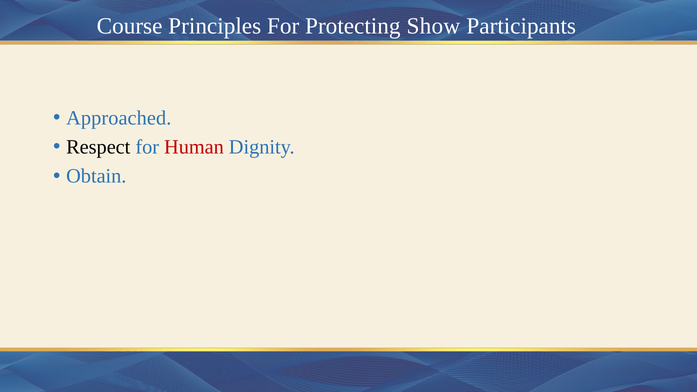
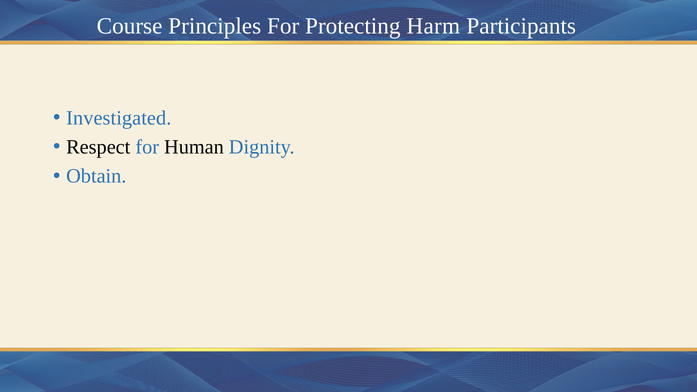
Show: Show -> Harm (433, 26)
Approached: Approached -> Investigated (119, 118)
Human colour: red -> black (194, 147)
